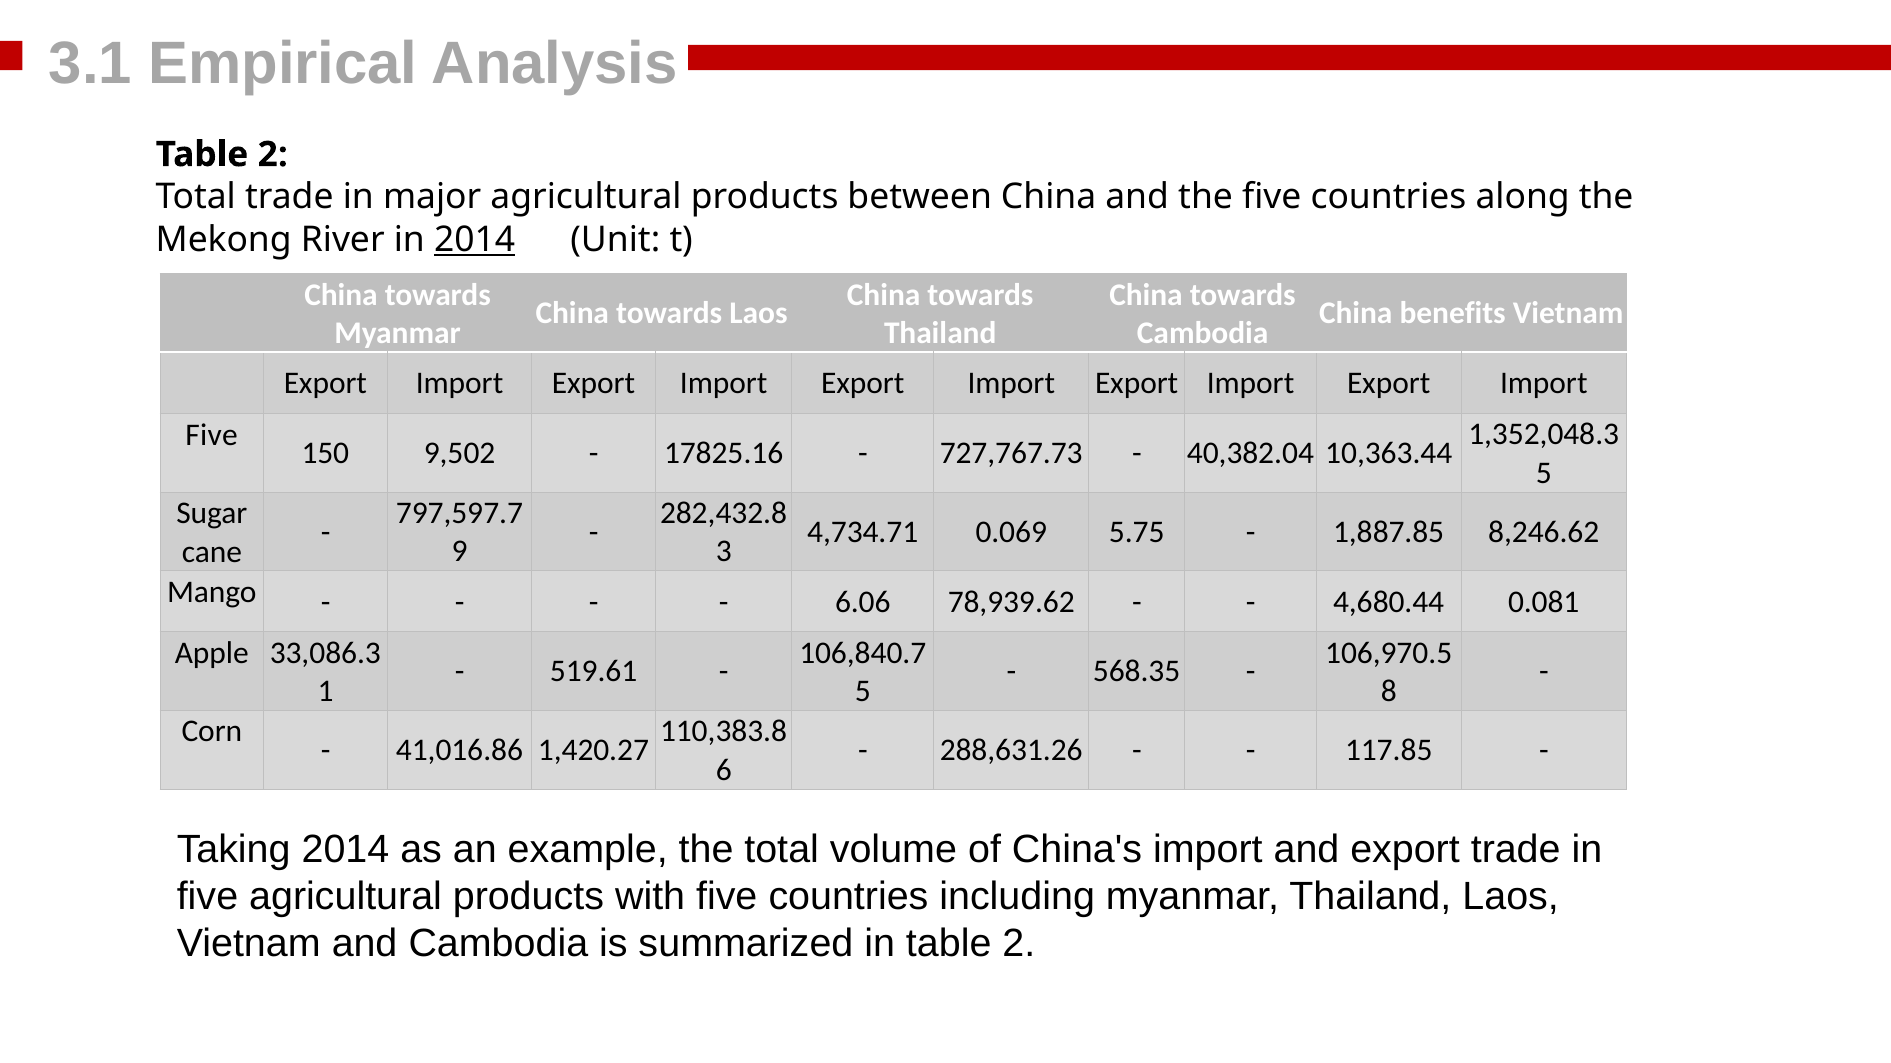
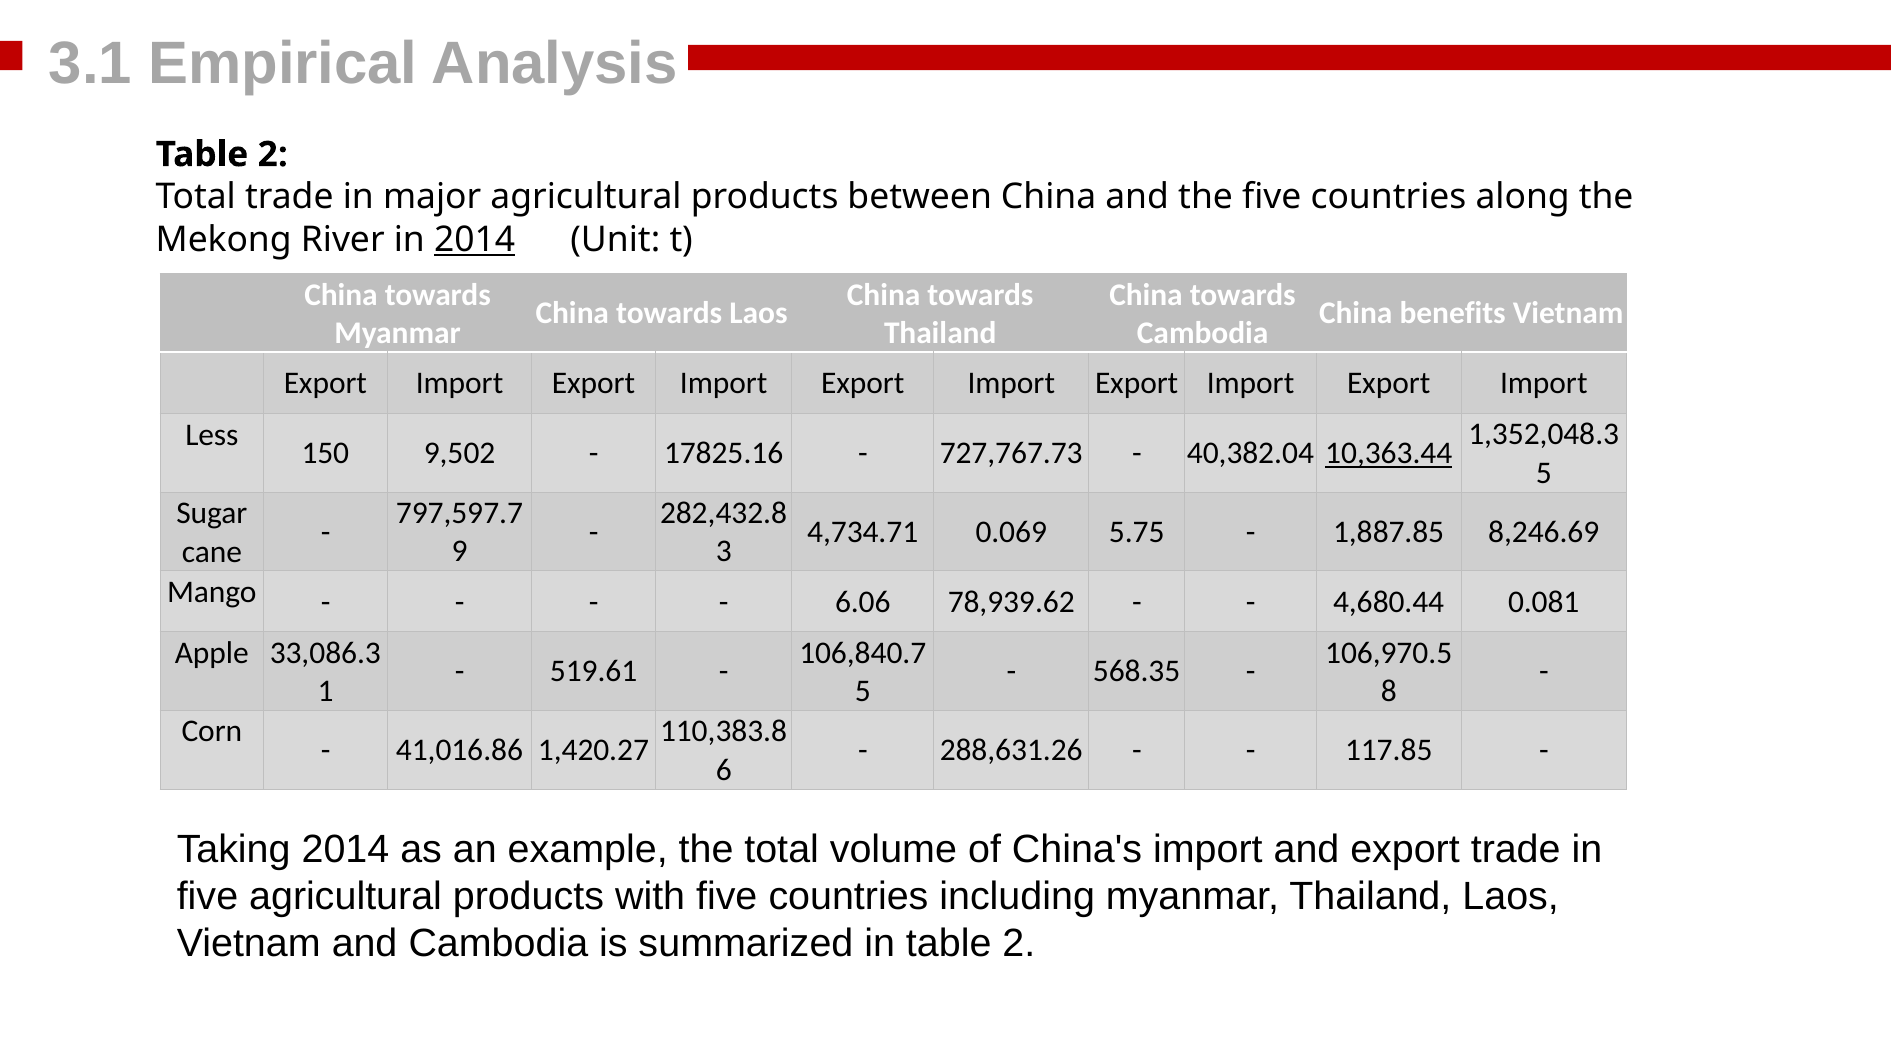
Five: Five -> Less (212, 435)
10,363.44 underline: none -> present (1389, 453)
8,246.62: 8,246.62 -> 8,246.69 (1544, 532)
